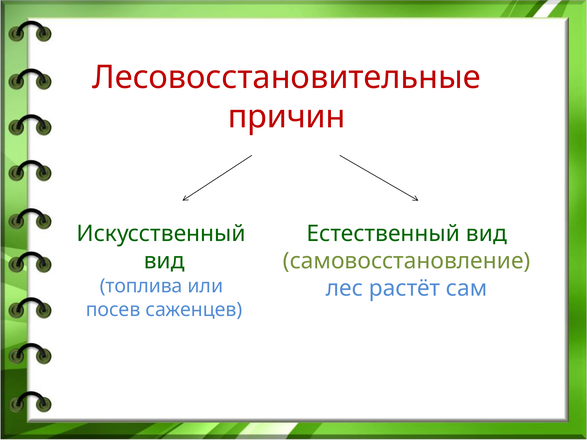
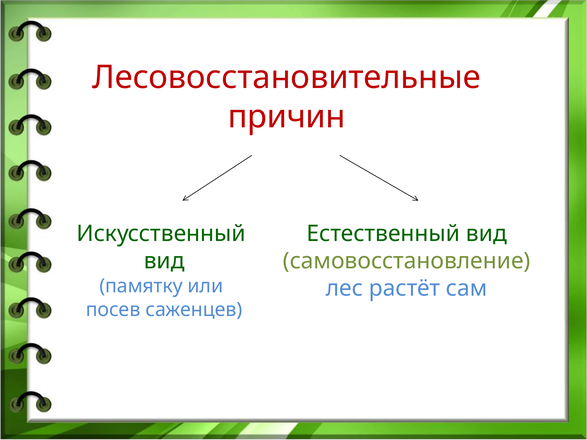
топлива: топлива -> памятку (141, 286)
